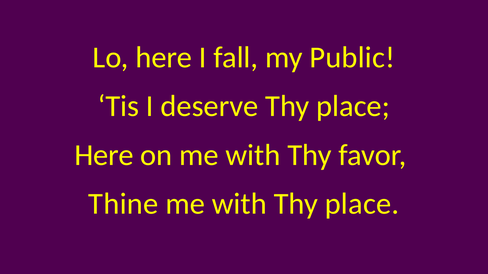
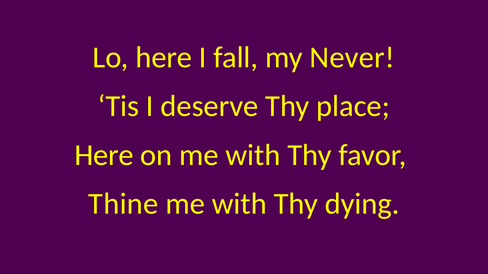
Public: Public -> Never (352, 58)
with Thy place: place -> dying (362, 204)
